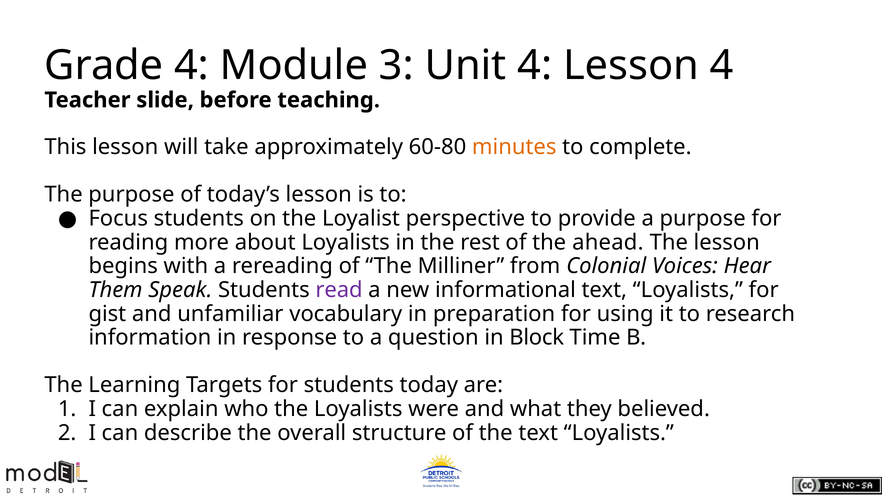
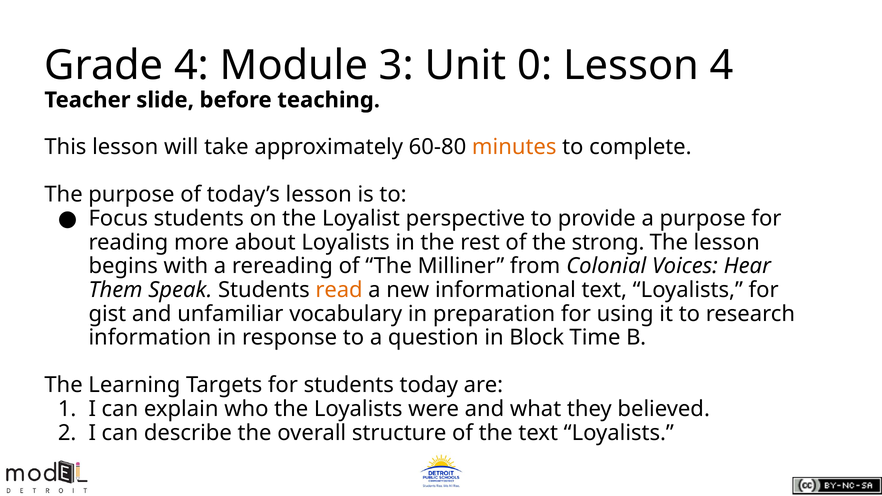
Unit 4: 4 -> 0 (535, 66)
ahead: ahead -> strong (608, 242)
read colour: purple -> orange (339, 290)
